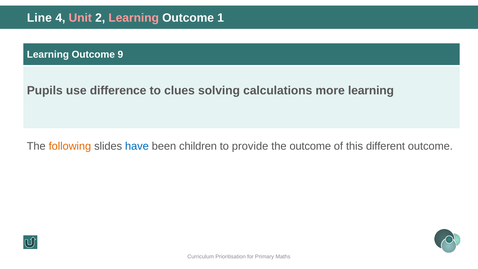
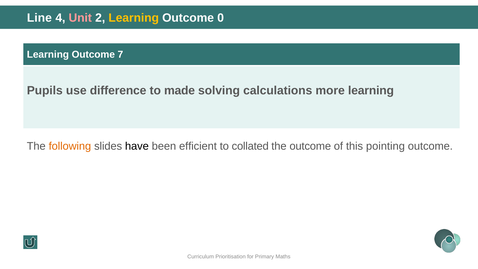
Learning colour: pink -> yellow (134, 18)
1: 1 -> 0 (221, 18)
9: 9 -> 7 (120, 54)
clues: clues -> made (180, 91)
have colour: blue -> black (137, 146)
children: children -> efficient (198, 146)
provide: provide -> collated (250, 146)
different: different -> pointing (385, 146)
